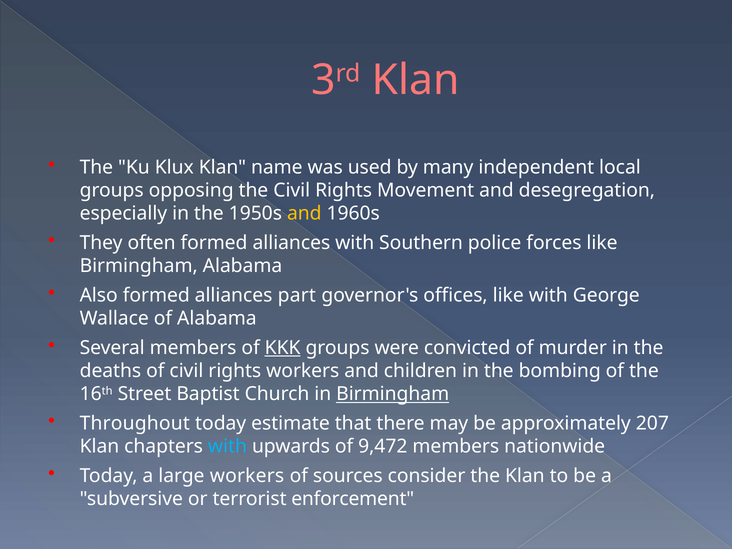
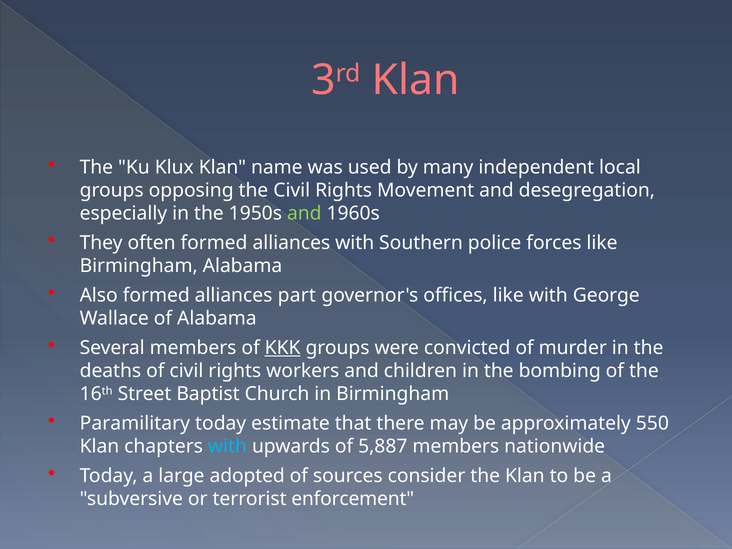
and colour: yellow -> light green (304, 214)
Birmingham underline: present -> none (393, 394)
Throughout: Throughout -> Paramilitary (135, 423)
207: 207 -> 550 (652, 423)
9,472: 9,472 -> 5,887 (383, 447)
large workers: workers -> adopted (247, 476)
